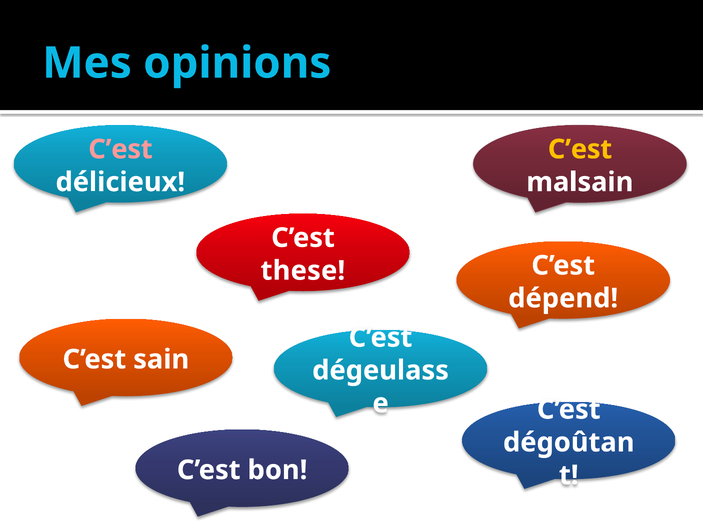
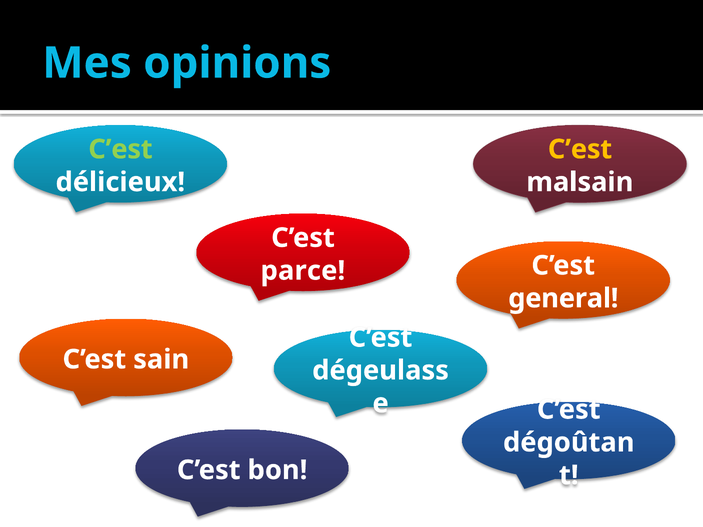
C’est colour: pink -> light green (120, 149)
these: these -> parce (303, 271)
dépend: dépend -> general (563, 298)
